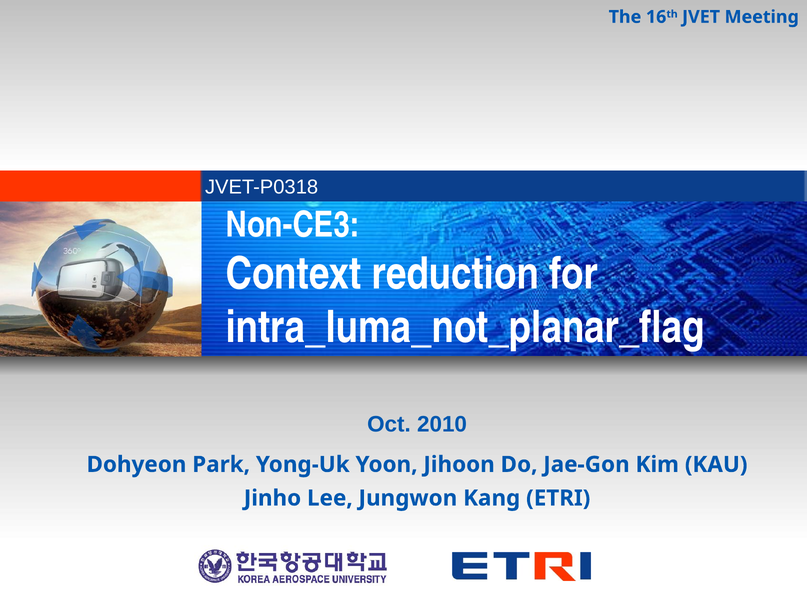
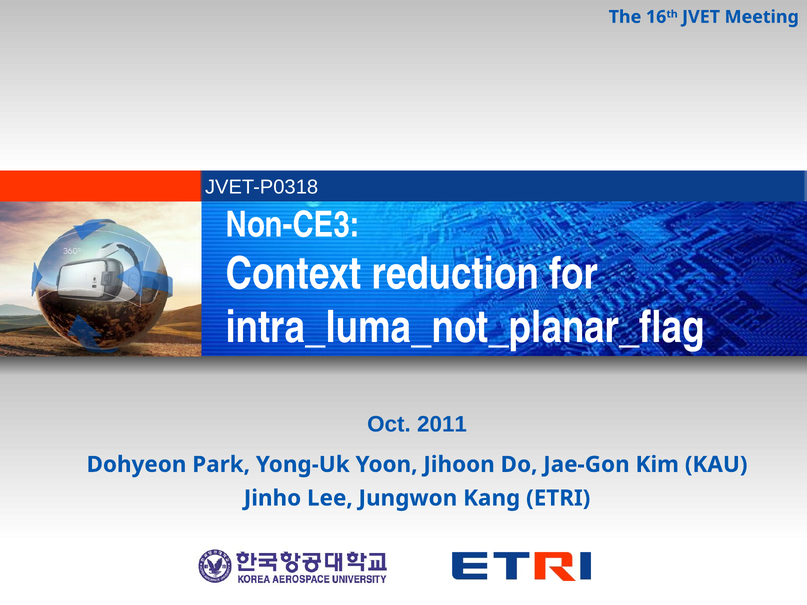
2010: 2010 -> 2011 (442, 424)
